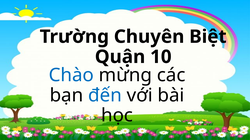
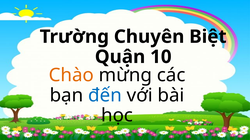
Chào colour: blue -> orange (71, 75)
